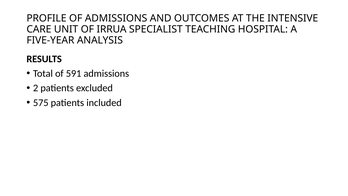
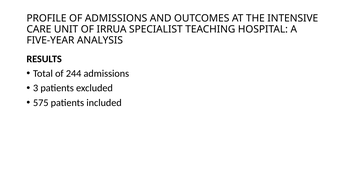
591: 591 -> 244 (74, 73)
2: 2 -> 3 (36, 88)
